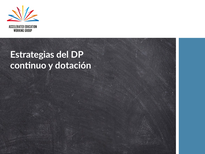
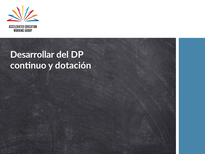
Estrategias: Estrategias -> Desarrollar (32, 55)
